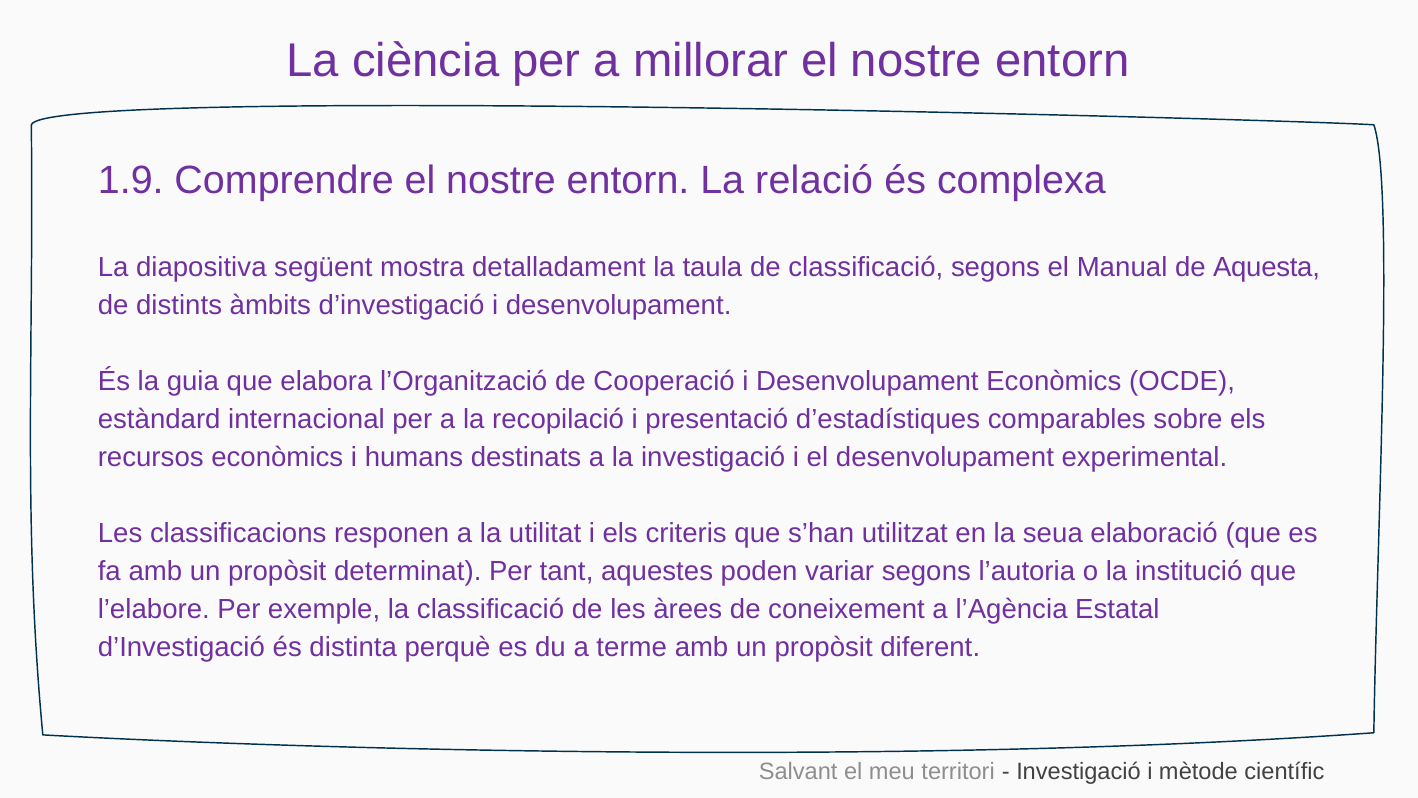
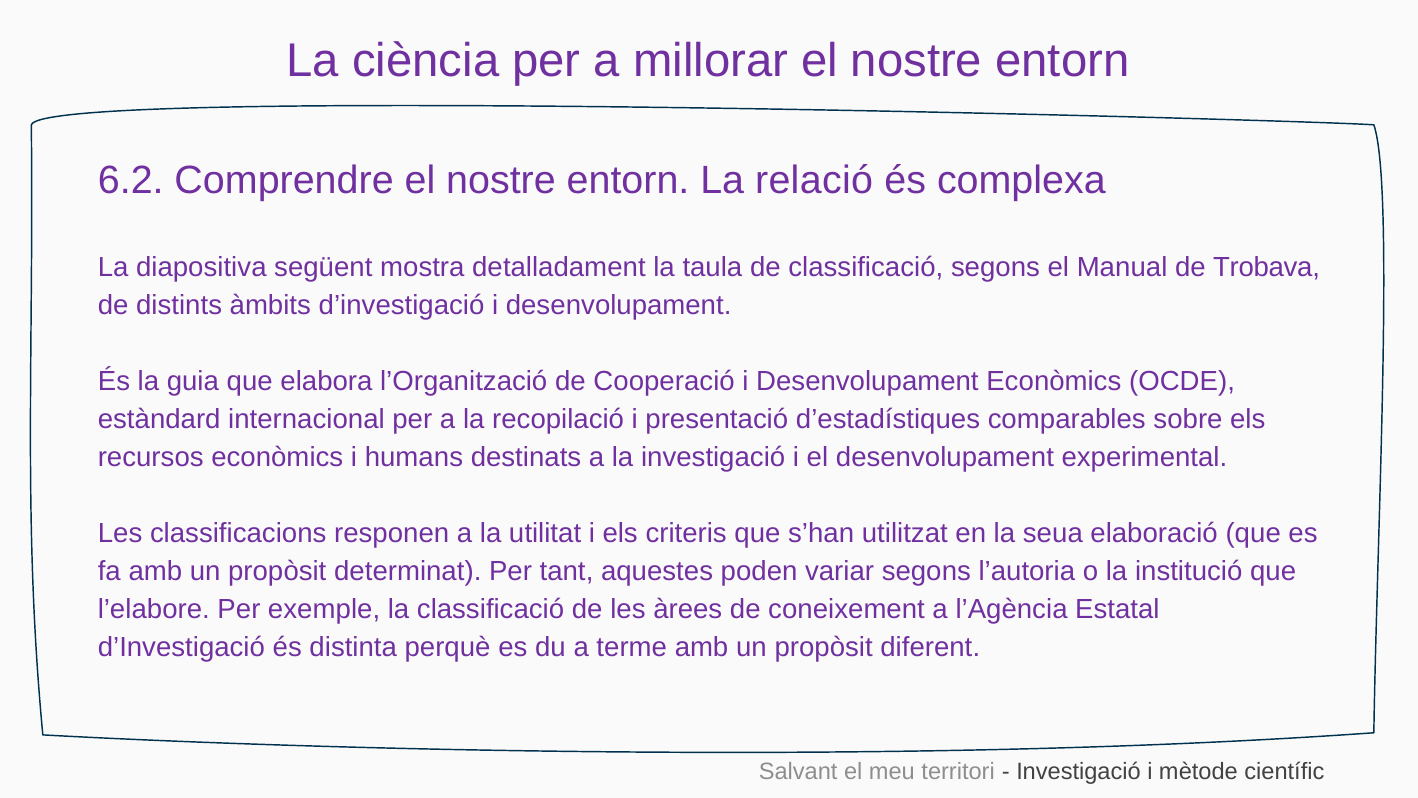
1.9: 1.9 -> 6.2 (131, 180)
Aquesta: Aquesta -> Trobava (1266, 267)
